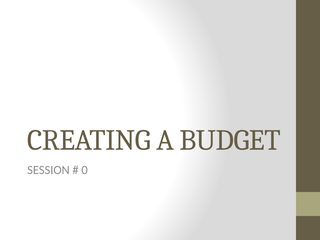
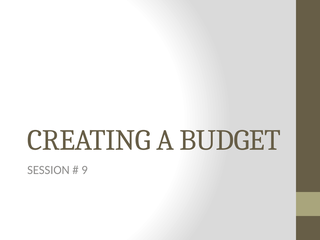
0: 0 -> 9 (85, 170)
